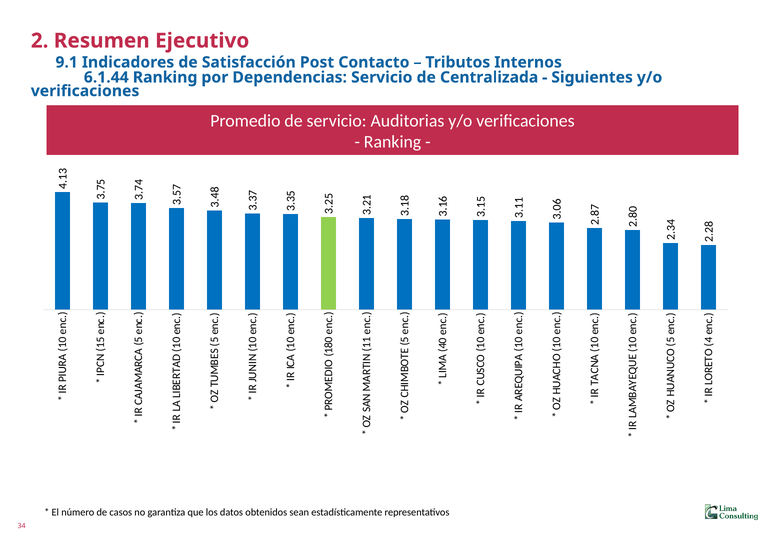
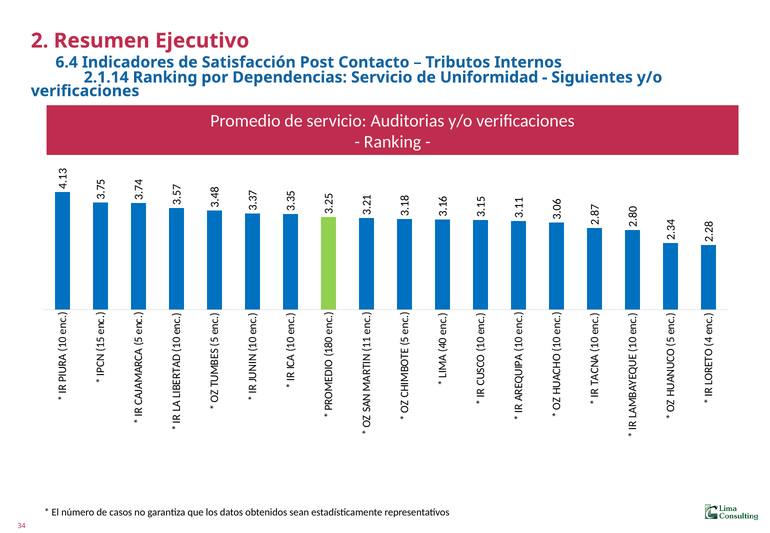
9.1: 9.1 -> 6.4 (67, 62)
6.1.44: 6.1.44 -> 2.1.14 (106, 77)
Centralizada: Centralizada -> Uniformidad (489, 77)
